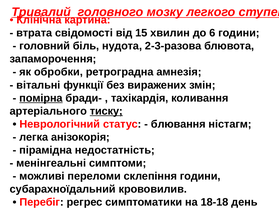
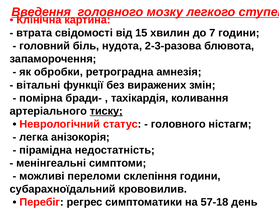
Тривалий: Тривалий -> Введення (41, 12)
6: 6 -> 7 (212, 33)
помірна underline: present -> none (41, 98)
блювання: блювання -> головного (178, 124)
18-18: 18-18 -> 57-18 (215, 202)
